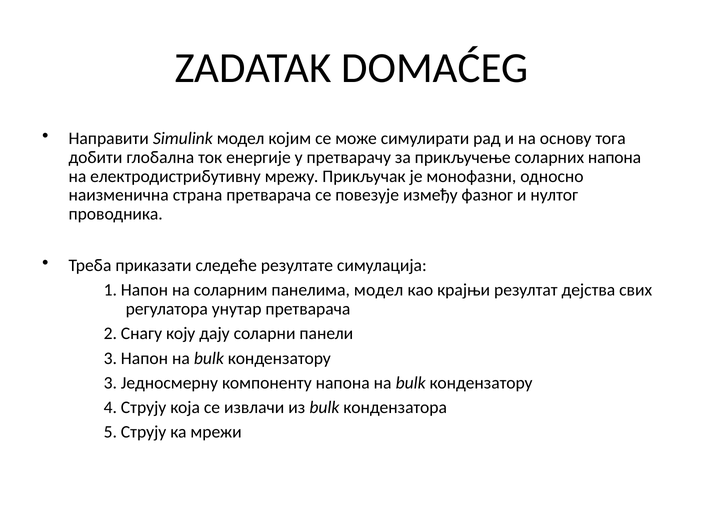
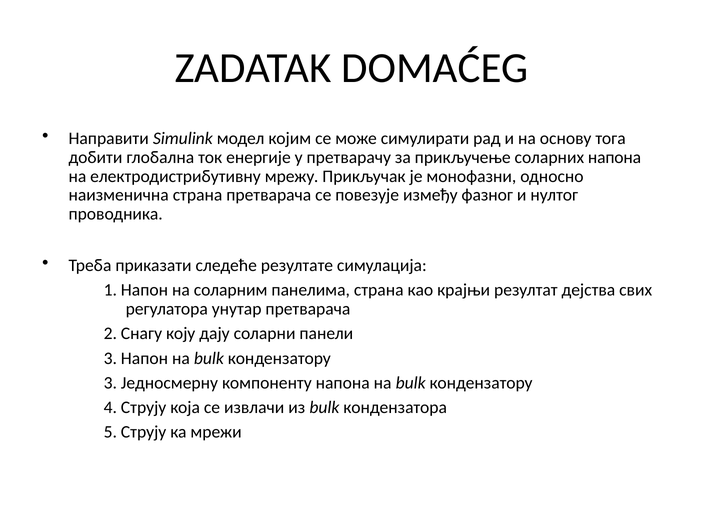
панелима модел: модел -> страна (379, 290)
